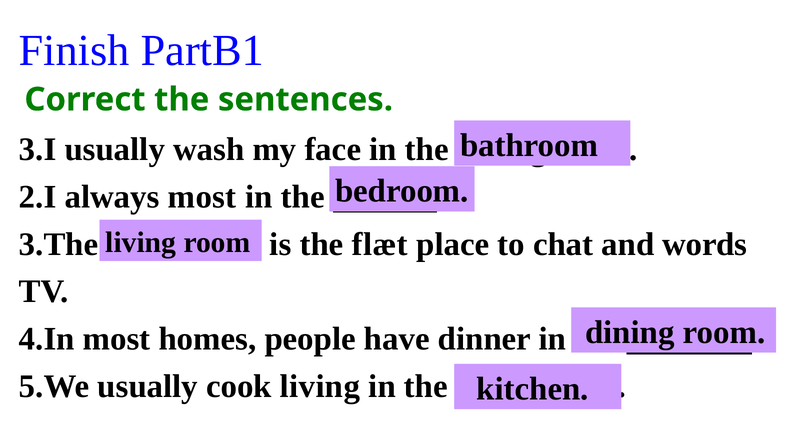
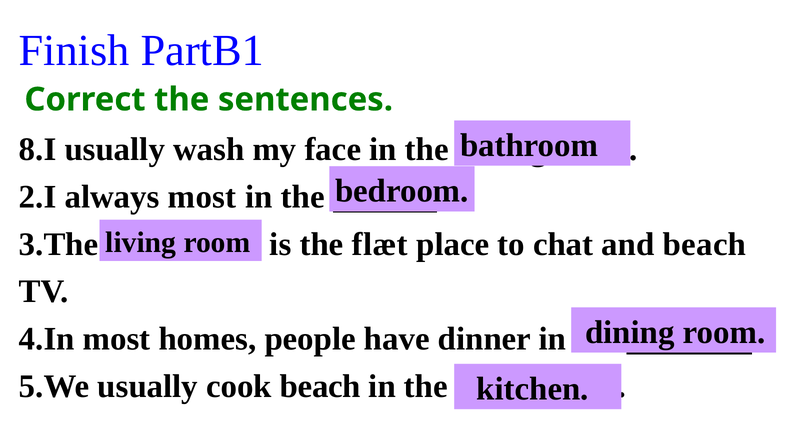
3.I: 3.I -> 8.I (38, 150)
and words: words -> beach (704, 244)
cook living: living -> beach (320, 387)
